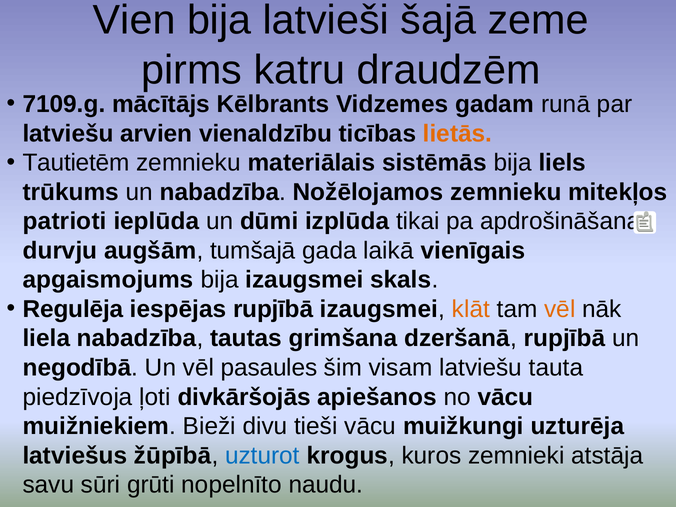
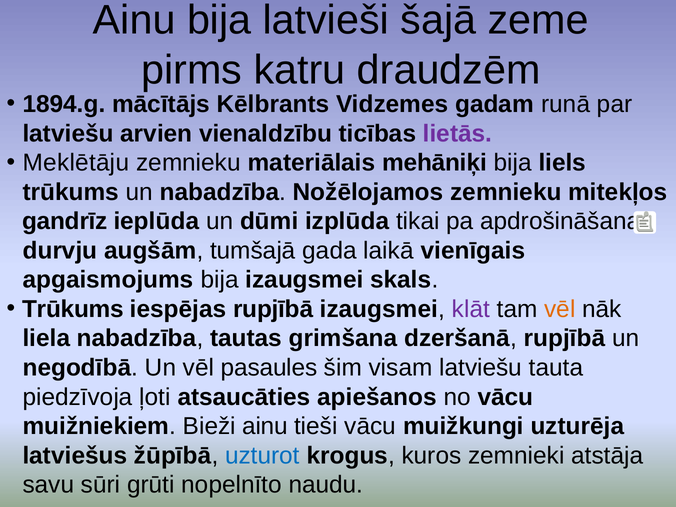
Vien: Vien -> Ainu (134, 20)
7109.g: 7109.g -> 1894.g (64, 104)
lietās colour: orange -> purple (457, 134)
Tautietēm: Tautietēm -> Meklētāju (76, 163)
sistēmās: sistēmās -> mehāniķi (434, 163)
patrioti: patrioti -> gandrīz (65, 221)
Regulēja: Regulēja -> Trūkums (73, 309)
klāt colour: orange -> purple (471, 309)
divkāršojās: divkāršojās -> atsaucāties (244, 397)
Bieži divu: divu -> ainu (265, 426)
